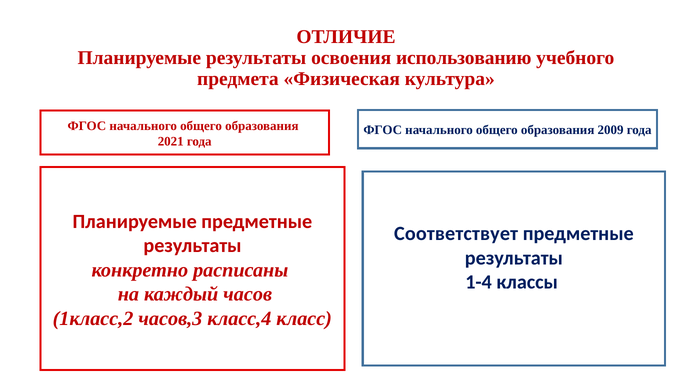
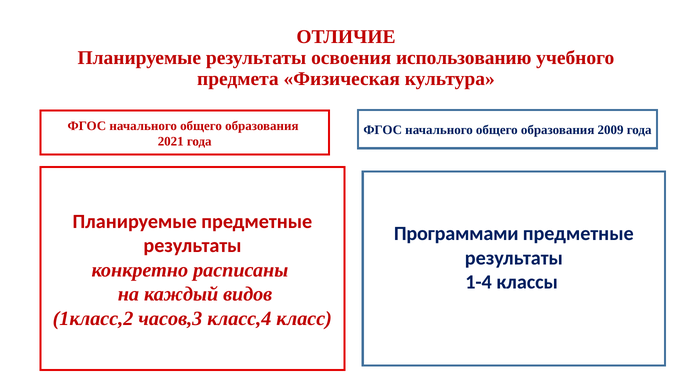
Соответствует: Соответствует -> Программами (456, 234)
часов: часов -> видов (248, 294)
